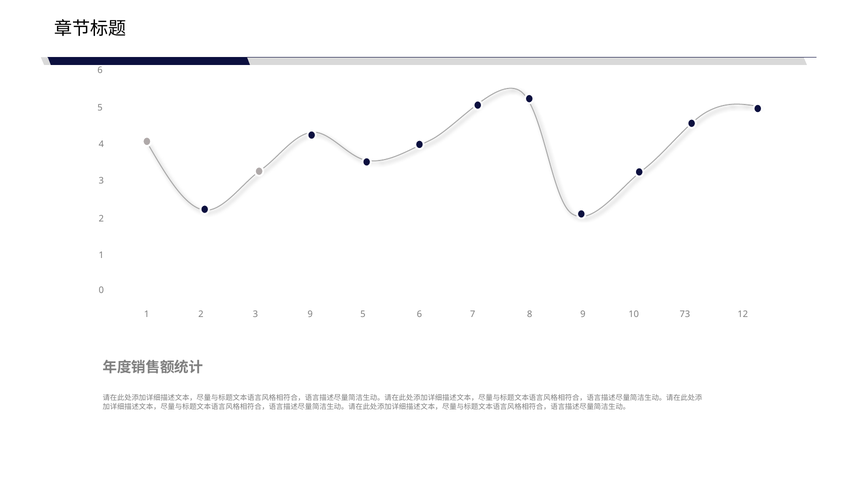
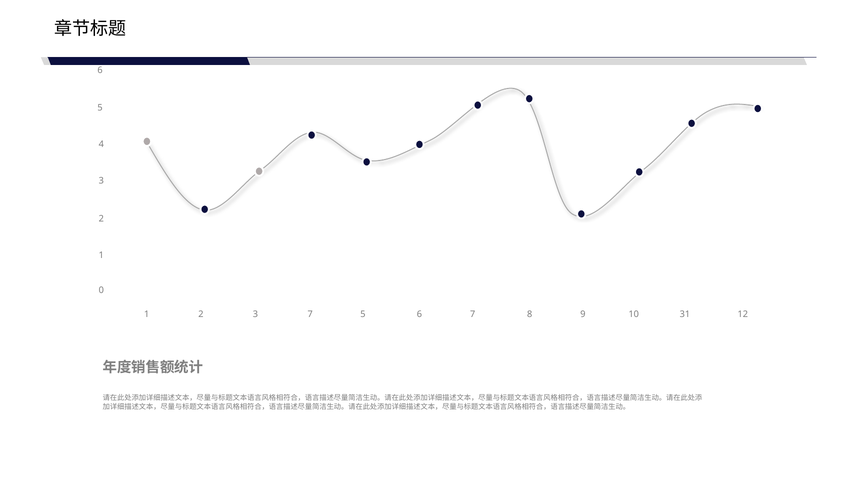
3 9: 9 -> 7 (310, 314)
73: 73 -> 31 (685, 314)
